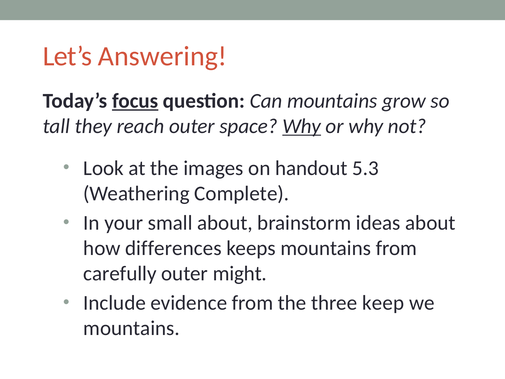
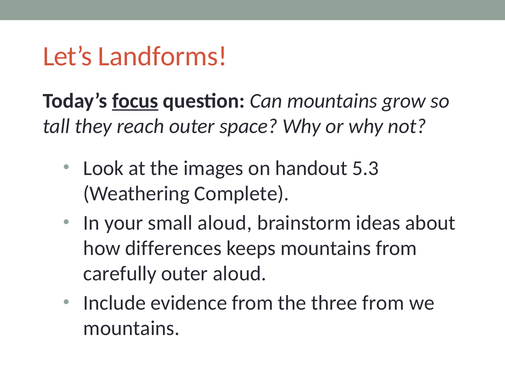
Answering: Answering -> Landforms (163, 56)
Why underline: present -> none (302, 126)
small about: about -> aloud (225, 223)
outer might: might -> aloud (240, 273)
three keep: keep -> from (383, 303)
